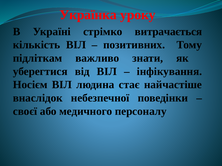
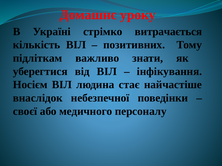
Українка: Українка -> Домашнє (88, 15)
